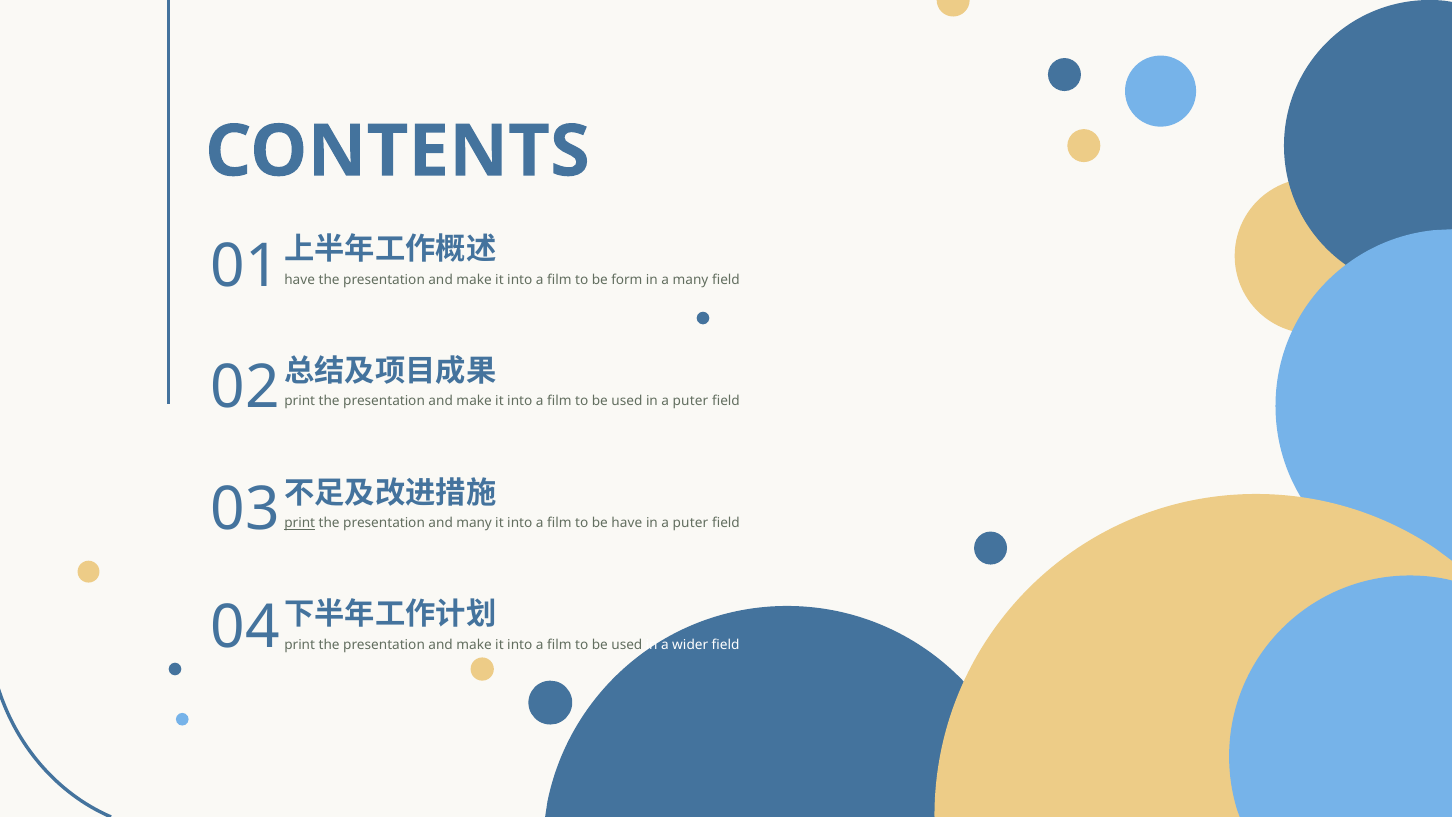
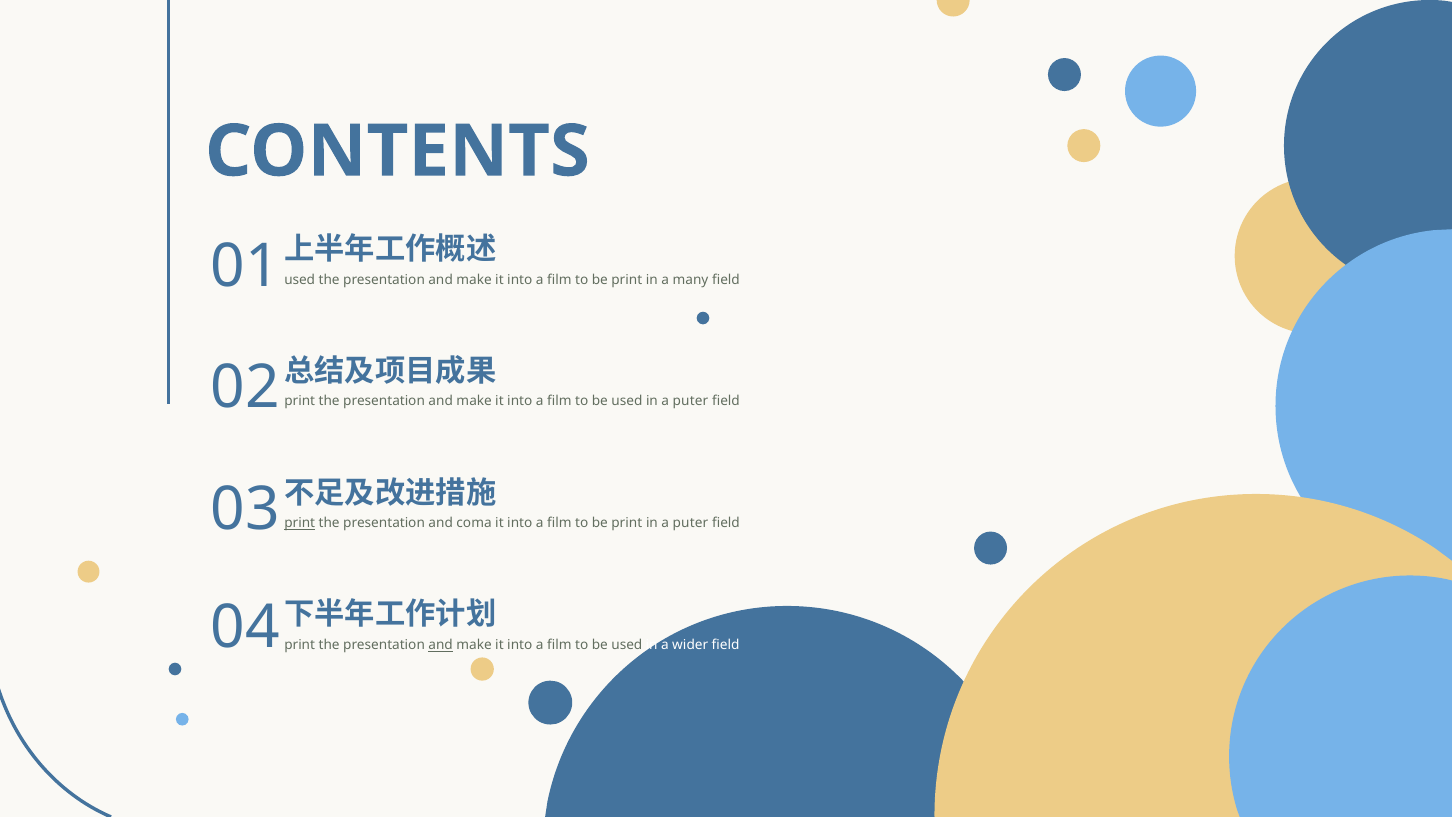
have: have -> used (300, 280)
form: form -> print (627, 280)
and many: many -> coma (474, 523)
have: have -> print (627, 523)
and underline: none -> present (441, 645)
